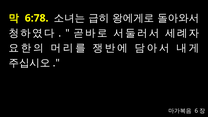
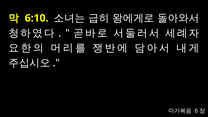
6:78: 6:78 -> 6:10 (37, 18)
